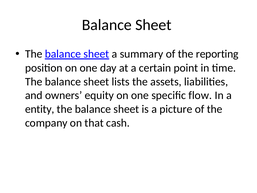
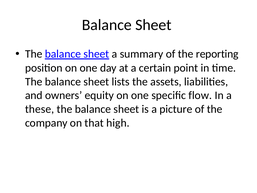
entity: entity -> these (40, 109)
cash: cash -> high (118, 123)
